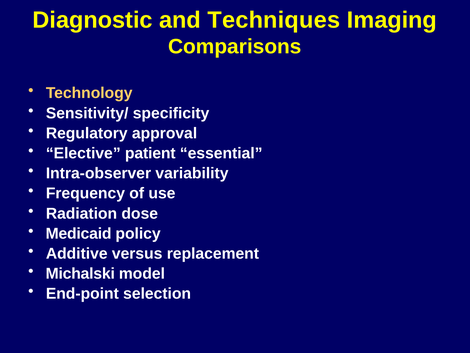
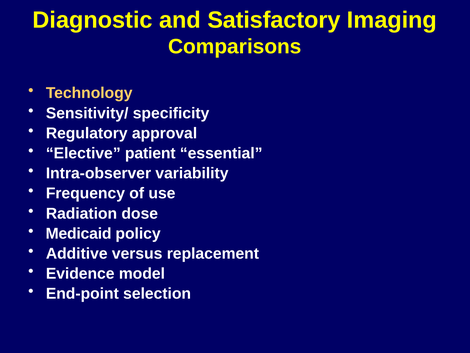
Techniques: Techniques -> Satisfactory (274, 20)
Michalski: Michalski -> Evidence (80, 273)
